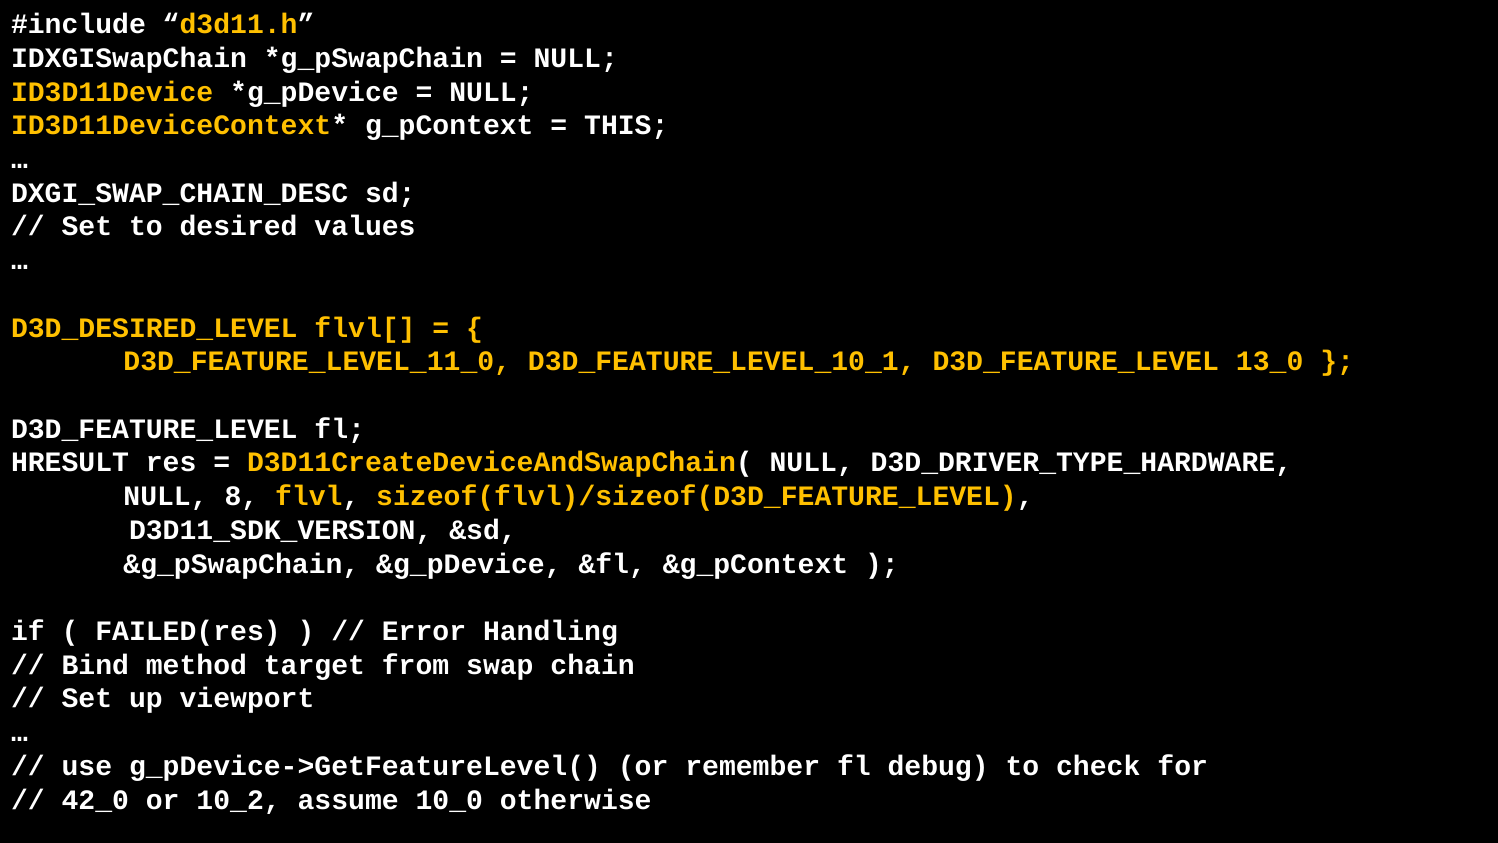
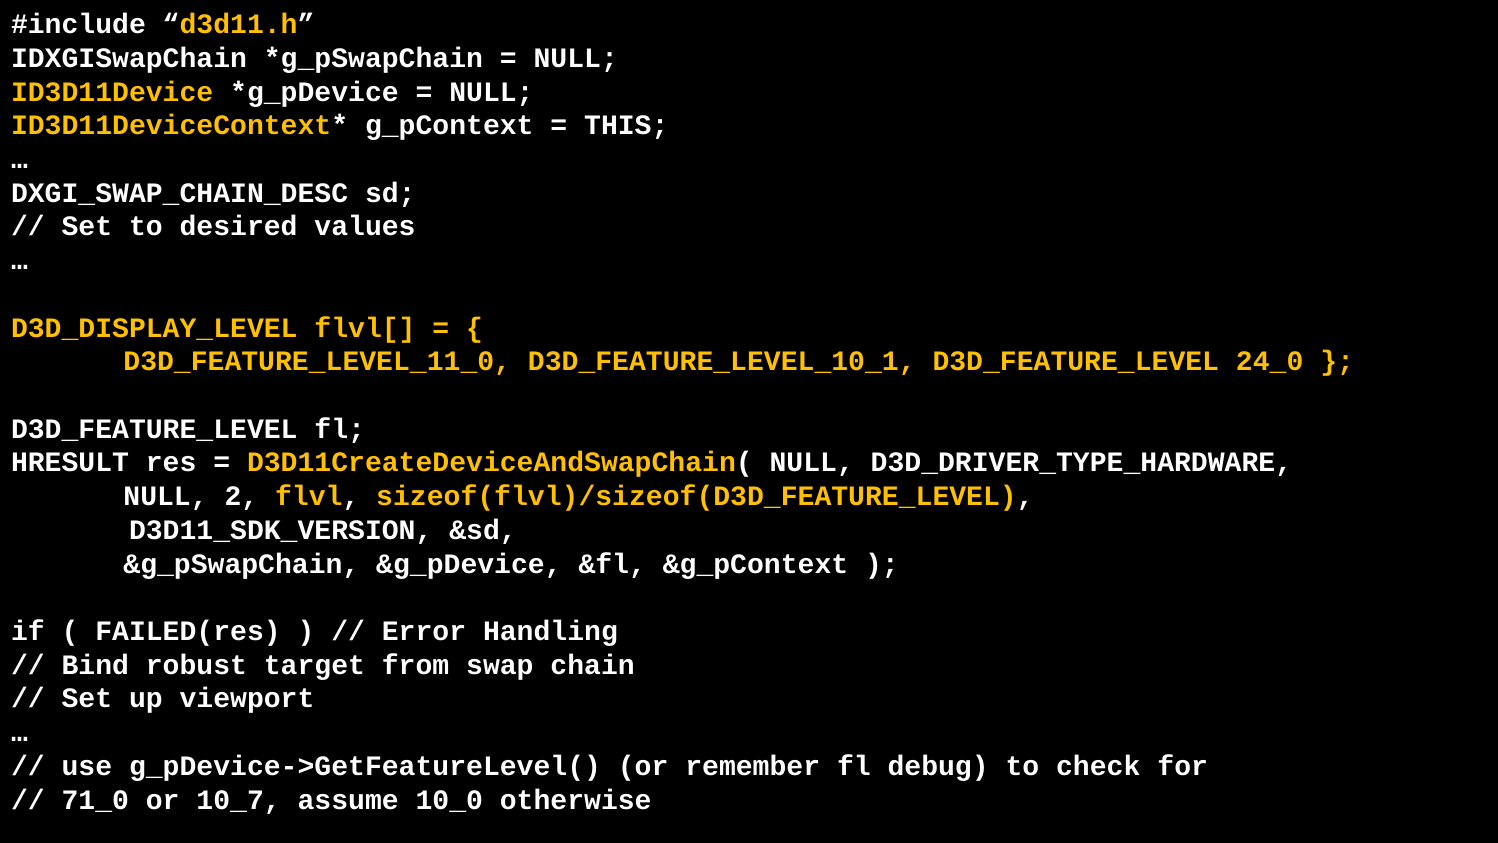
D3D_DESIRED_LEVEL: D3D_DESIRED_LEVEL -> D3D_DISPLAY_LEVEL (154, 328)
13_0: 13_0 -> 24_0 (1270, 361)
8: 8 -> 2 (241, 496)
method: method -> robust (196, 665)
42_0: 42_0 -> 71_0 (95, 800)
10_2: 10_2 -> 10_7 (239, 800)
